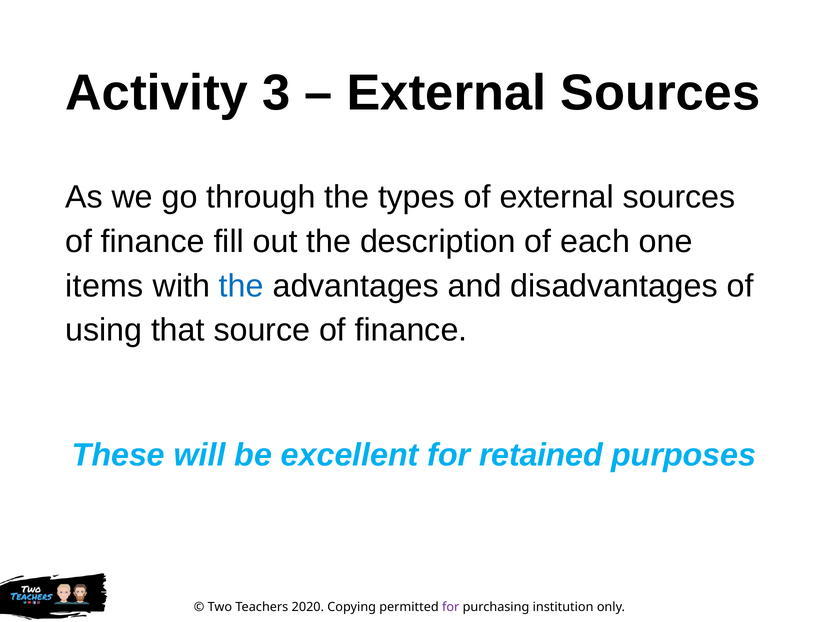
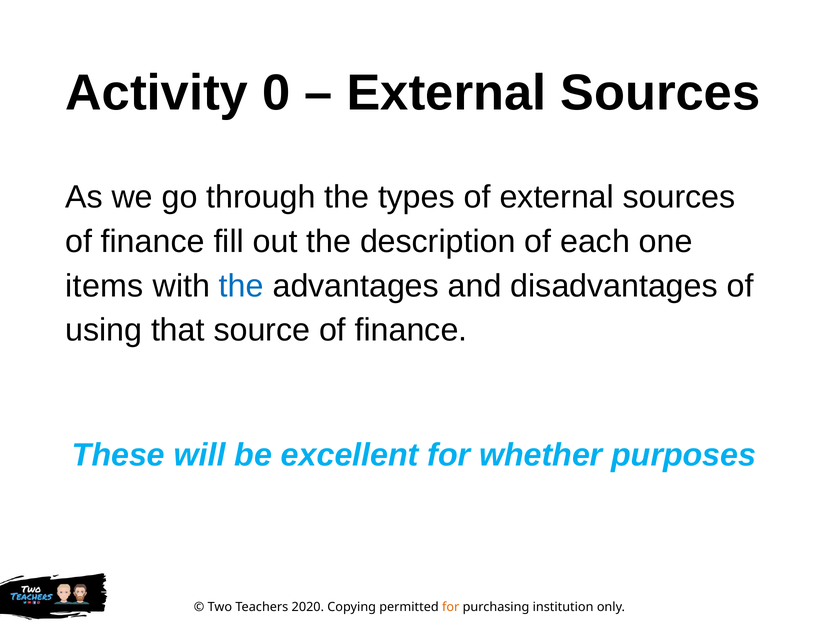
3: 3 -> 0 (276, 93)
retained: retained -> whether (541, 455)
for colour: purple -> orange (451, 607)
